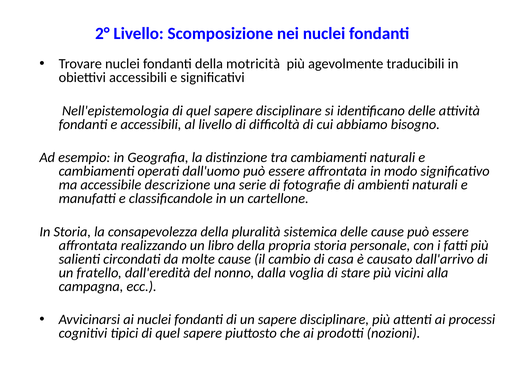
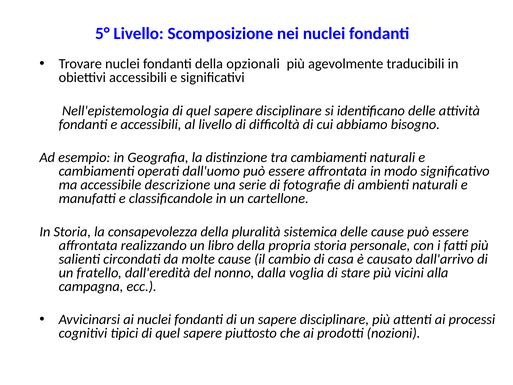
2°: 2° -> 5° (102, 34)
motricità: motricità -> opzionali (253, 64)
